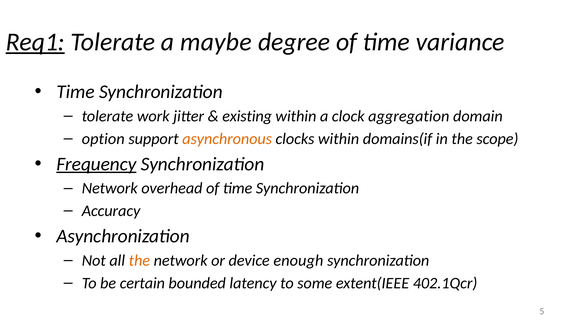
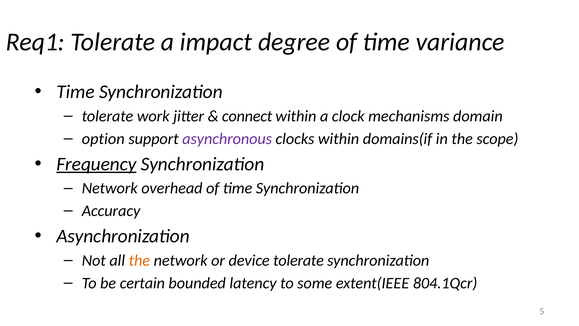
Req1 underline: present -> none (35, 42)
maybe: maybe -> impact (216, 42)
existing: existing -> connect (247, 116)
aggregation: aggregation -> mechanisms (409, 116)
asynchronous colour: orange -> purple (227, 139)
device enough: enough -> tolerate (299, 260)
402.1Qcr: 402.1Qcr -> 804.1Qcr (445, 283)
